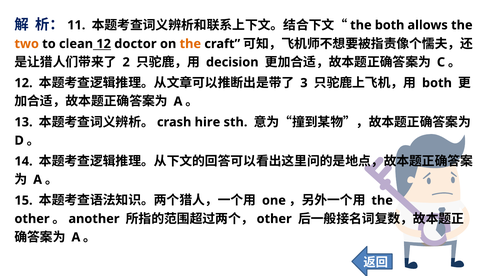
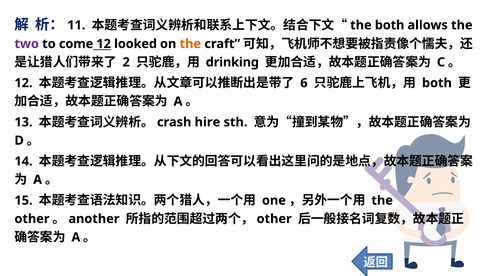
two colour: orange -> purple (27, 44)
clean: clean -> come (76, 44)
doctor: doctor -> looked (136, 44)
decision: decision -> drinking (232, 62)
3: 3 -> 6 (304, 83)
